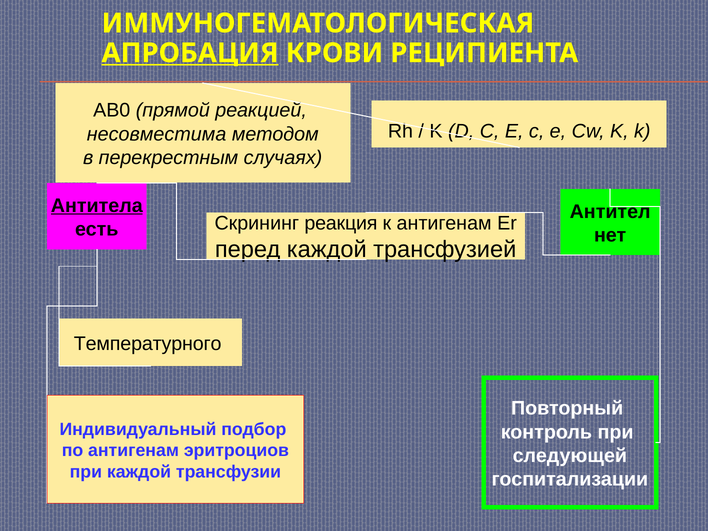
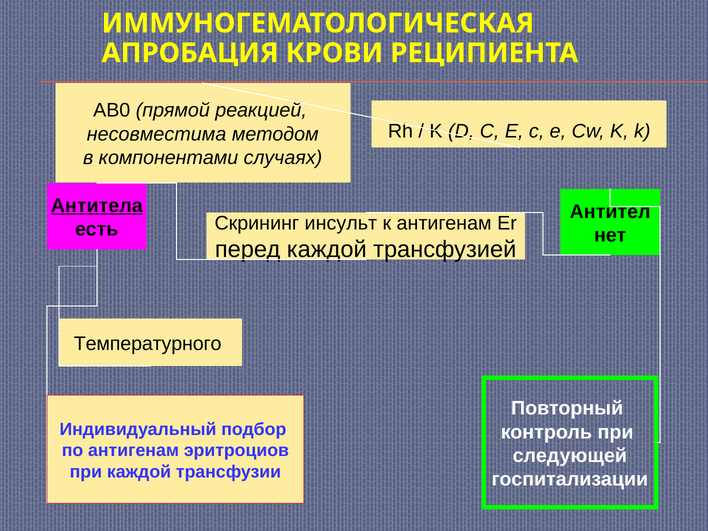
АПРОБАЦИЯ underline: present -> none (190, 53)
перекрестным: перекрестным -> компонентами (168, 158)
реакция: реакция -> инсульт (341, 223)
